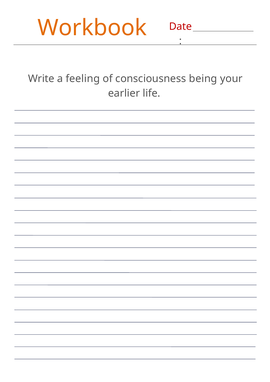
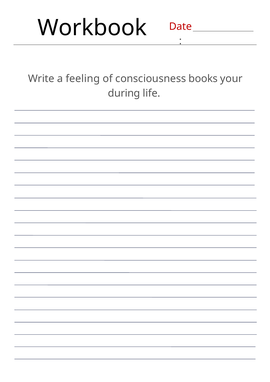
Workbook colour: orange -> black (92, 28)
being: being -> books (203, 79)
earlier: earlier -> during (124, 93)
